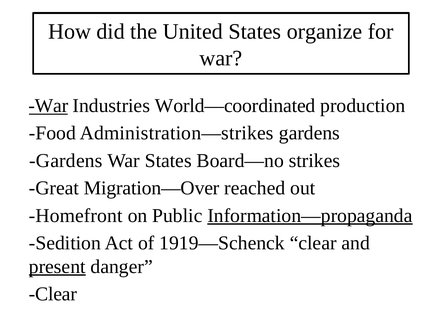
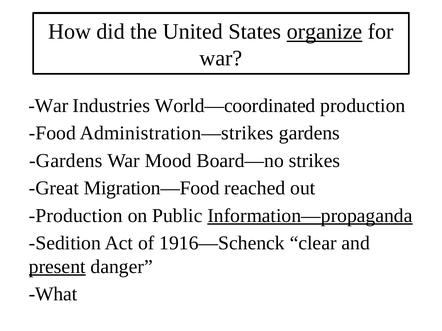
organize underline: none -> present (325, 32)
War underline: present -> none (48, 106)
War States: States -> Mood (168, 161)
Migration—Over: Migration—Over -> Migration—Food (152, 188)
Homefront: Homefront -> Production (76, 216)
1919—Schenck: 1919—Schenck -> 1916—Schenck (222, 243)
Clear: Clear -> What (53, 295)
